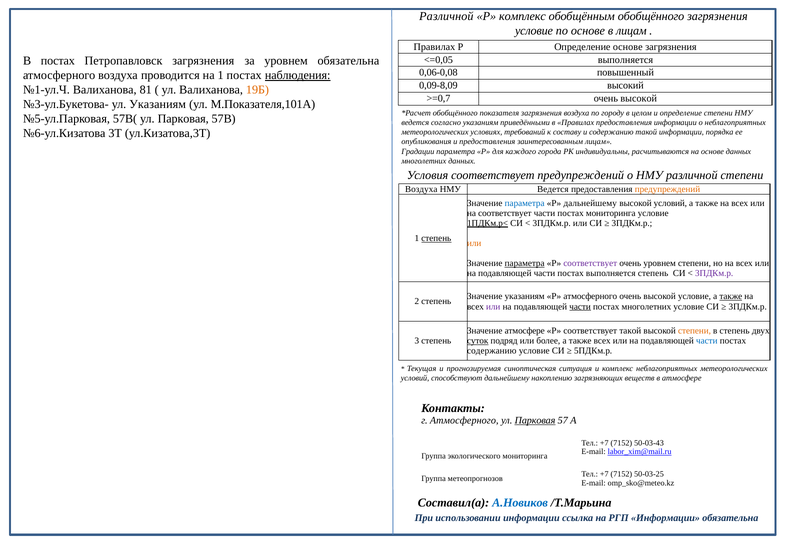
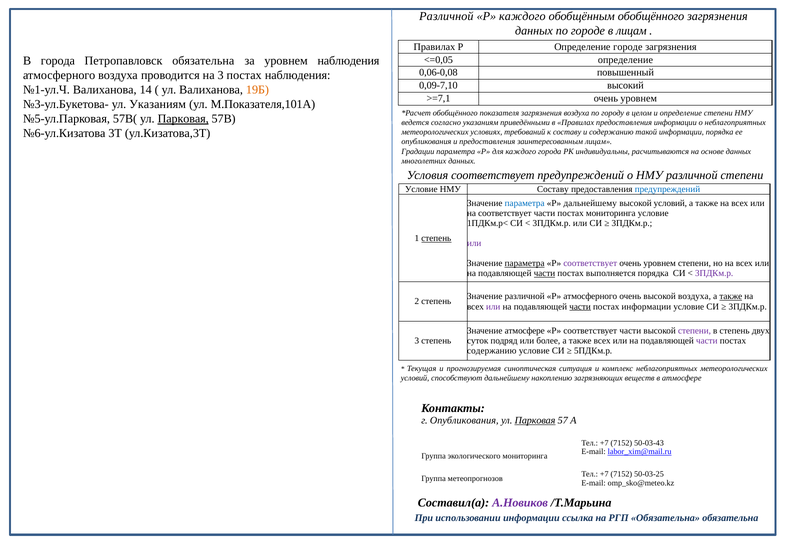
Р комплекс: комплекс -> каждого (522, 16)
условие: условие -> данных (534, 31)
по основе: основе -> городе (588, 31)
Определение основе: основе -> городе (628, 47)
<=0,05 выполняется: выполняется -> определение (625, 60)
В постах: постах -> города (58, 61)
Петропавловск загрязнения: загрязнения -> обязательна (203, 61)
уровнем обязательна: обязательна -> наблюдения (348, 61)
на 1: 1 -> 3 (221, 75)
наблюдения underline: present -> none (298, 75)
0,09-8,09: 0,09-8,09 -> 0,09-7,10 (438, 86)
81: 81 -> 14 (146, 90)
>=0,7: >=0,7 -> >=7,1 (438, 99)
высокой: высокой -> уровнем (639, 99)
Парковая underline: none -> present (183, 119)
Воздуха: Воздуха -> Условие (421, 189)
Ведется: Ведется -> Составу (553, 189)
предупреждений colour: orange -> blue (667, 189)
1ПДКм.р< underline: present -> none (488, 223)
или colour: orange -> purple (474, 243)
части underline: none -> present (544, 273)
выполняется степень: степень -> порядка (653, 273)
Значение указаниям: указаниям -> различной (525, 297)
высокой условие: условие -> воздуха (694, 297)
постах многолетних: многолетних -> информации (646, 307)
Р соответствует такой: такой -> части (630, 331)
степени colour: orange -> purple (695, 331)
суток underline: present -> none (478, 341)
части colour: blue -> purple (707, 341)
г Атмосферного: Атмосферного -> Опубликования (464, 421)
А.Новиков colour: blue -> purple (520, 503)
РГП Информации: Информации -> Обязательна (665, 518)
